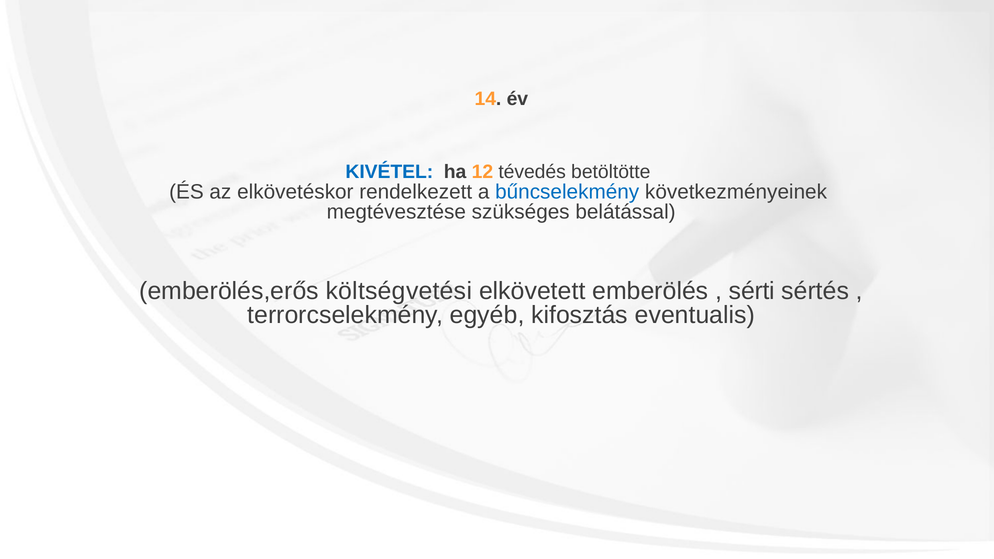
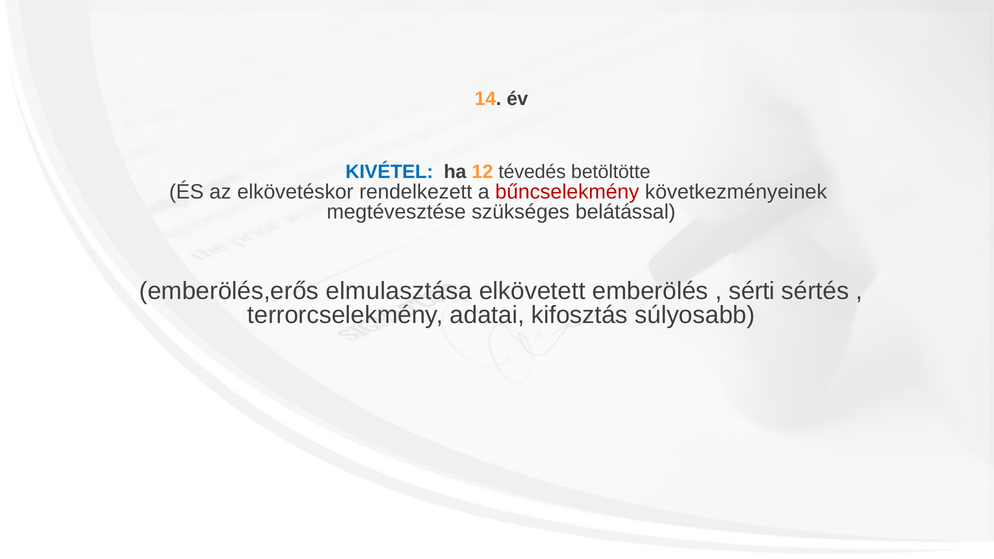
bűncselekmény colour: blue -> red (567, 192)
költségvetési: költségvetési -> elmulasztása (399, 291)
egyéb: egyéb -> adatai (487, 315)
eventualis: eventualis -> súlyosabb (695, 315)
